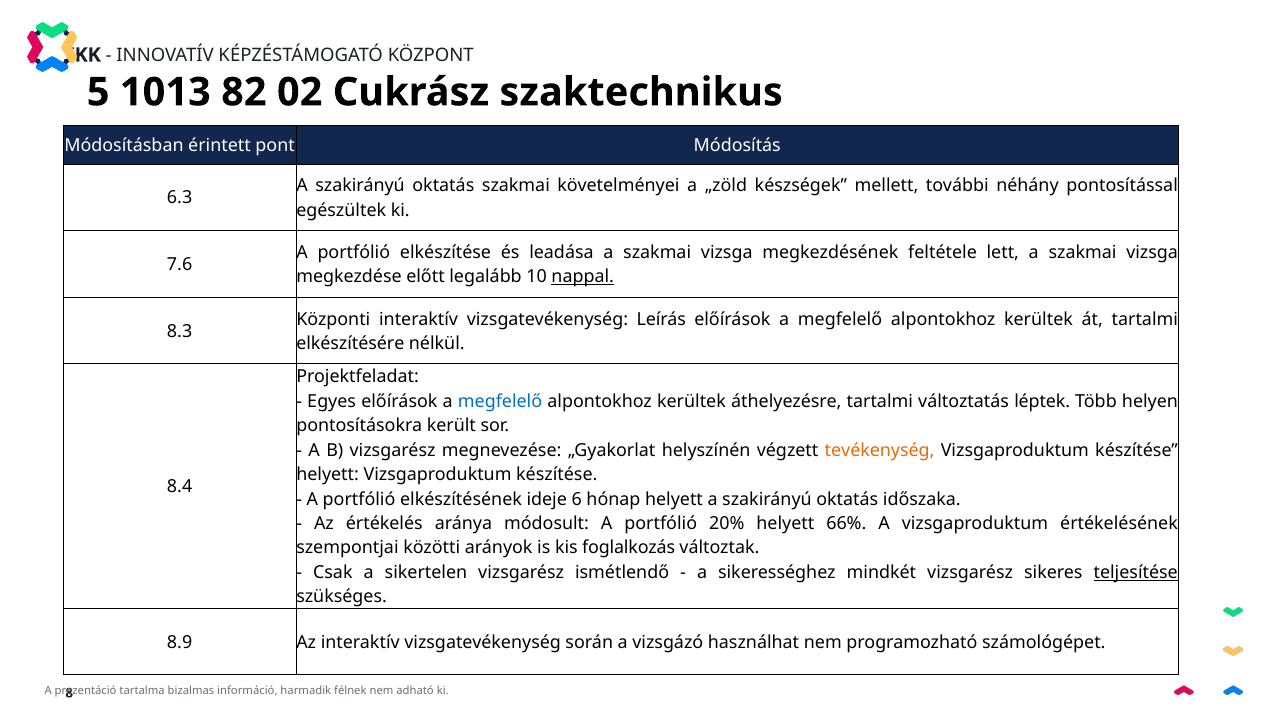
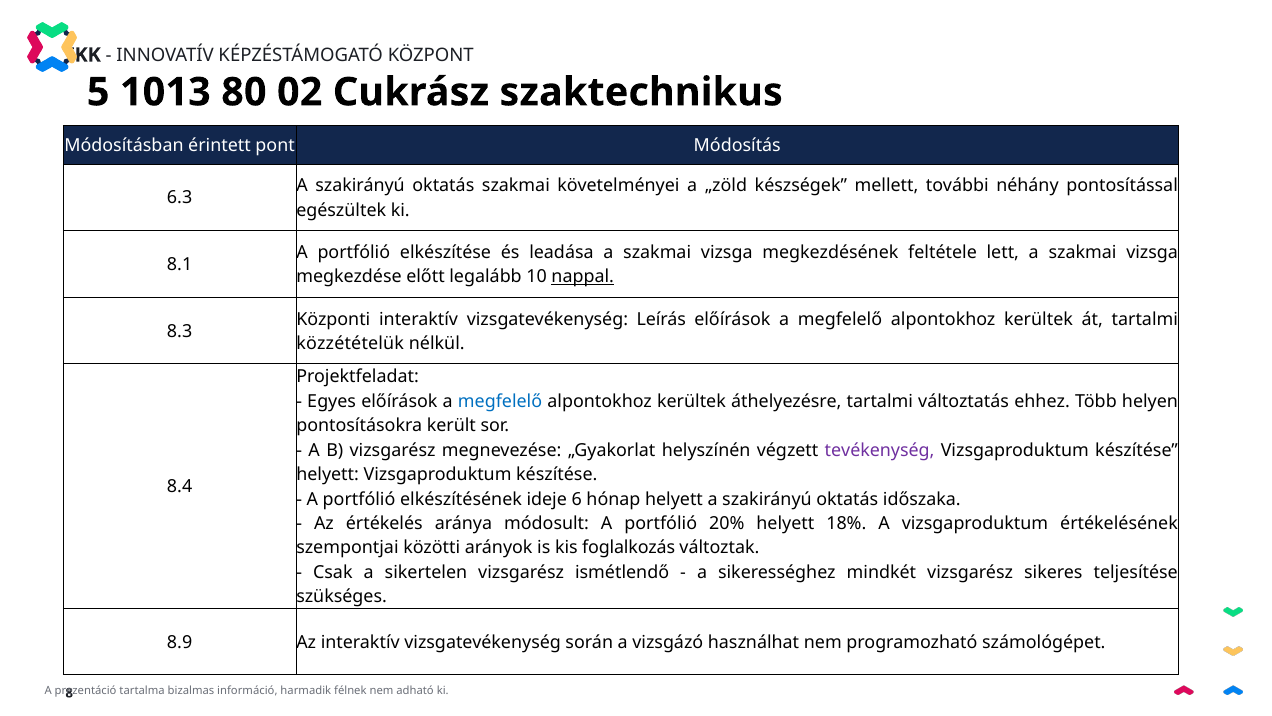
82: 82 -> 80 (244, 92)
7.6: 7.6 -> 8.1 (180, 265)
elkészítésére: elkészítésére -> közzétételük (350, 344)
léptek: léptek -> ehhez (1042, 401)
tevékenység colour: orange -> purple (880, 450)
66%: 66% -> 18% (846, 523)
teljesítése underline: present -> none (1136, 572)
